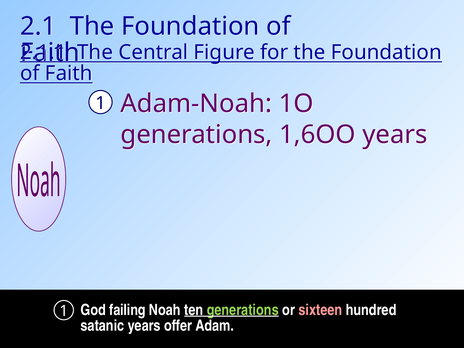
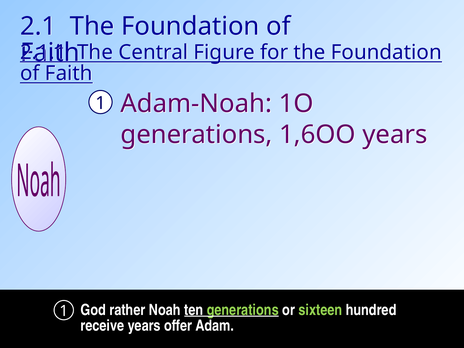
failing: failing -> rather (127, 310)
sixteen colour: pink -> light green (320, 310)
satanic: satanic -> receive (102, 326)
